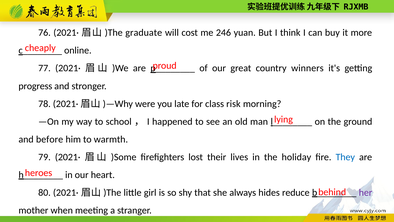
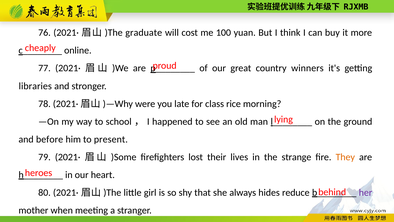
246: 246 -> 100 (223, 33)
progress: progress -> libraries (35, 86)
risk: risk -> rice (234, 104)
warmth: warmth -> present (111, 139)
holiday: holiday -> strange (296, 157)
They colour: blue -> orange (345, 157)
